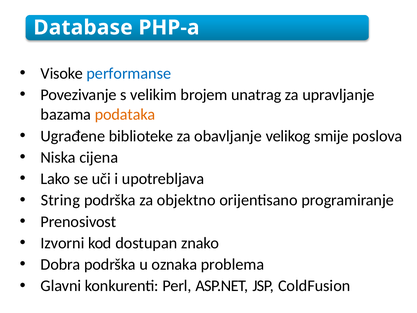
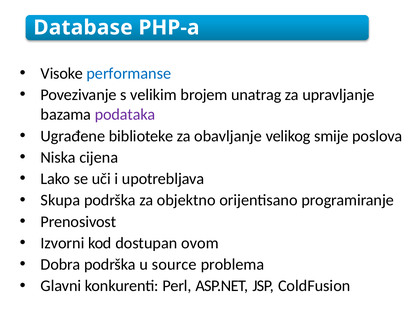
podataka colour: orange -> purple (125, 114)
String: String -> Skupa (60, 200)
znako: znako -> ovom (200, 243)
oznaka: oznaka -> source (174, 264)
